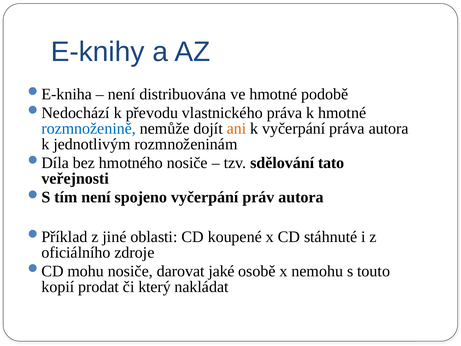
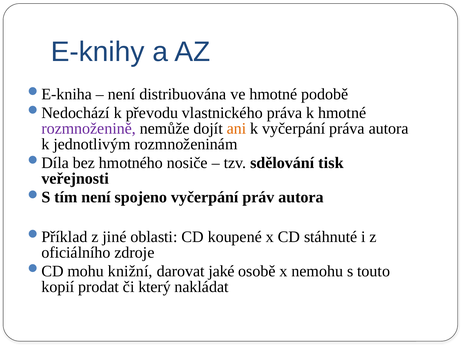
rozmnoženině colour: blue -> purple (89, 128)
tato: tato -> tisk (331, 163)
mohu nosiče: nosiče -> knižní (130, 271)
